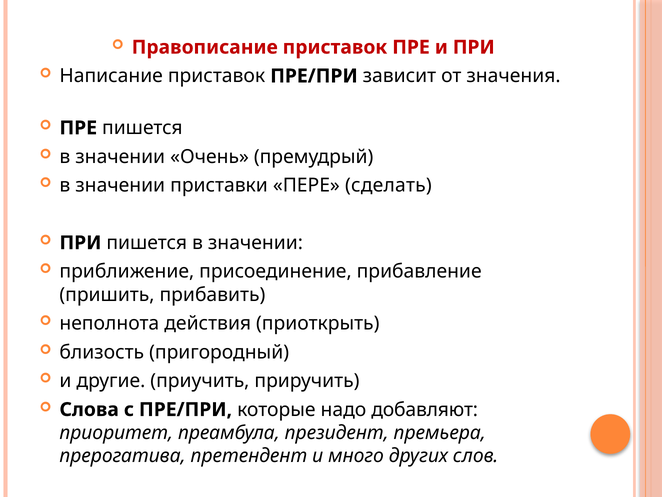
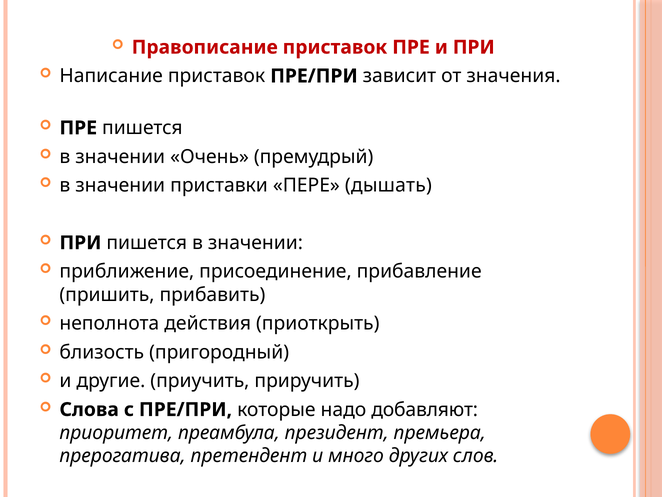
сделать: сделать -> дышать (388, 185)
